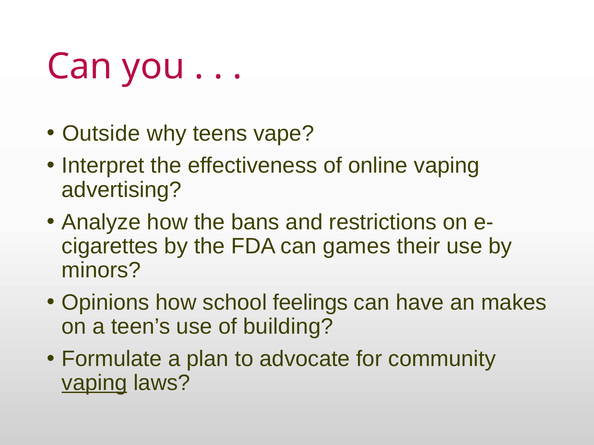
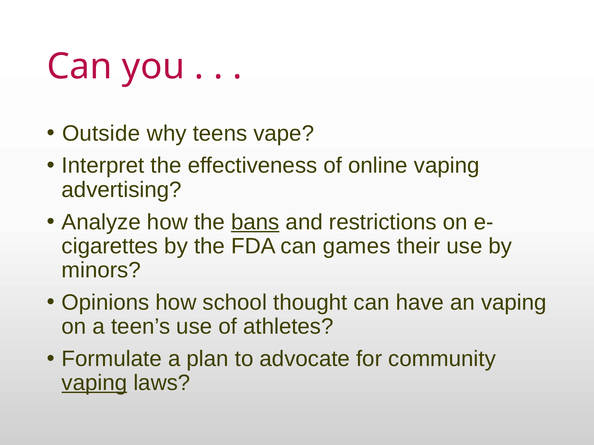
bans underline: none -> present (255, 222)
feelings: feelings -> thought (310, 303)
an makes: makes -> vaping (514, 303)
building: building -> athletes (288, 327)
